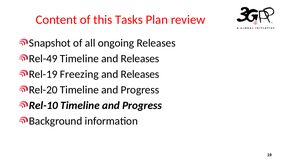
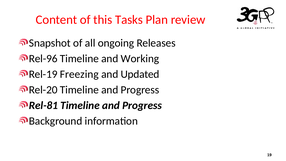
Rel-49: Rel-49 -> Rel-96 (43, 59)
Timeline and Releases: Releases -> Working (140, 59)
Releases: Releases -> Updated (140, 74)
Rel-10: Rel-10 -> Rel-81 (43, 105)
